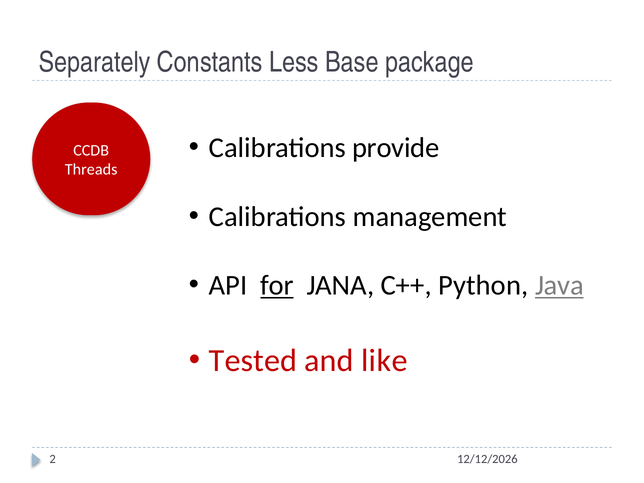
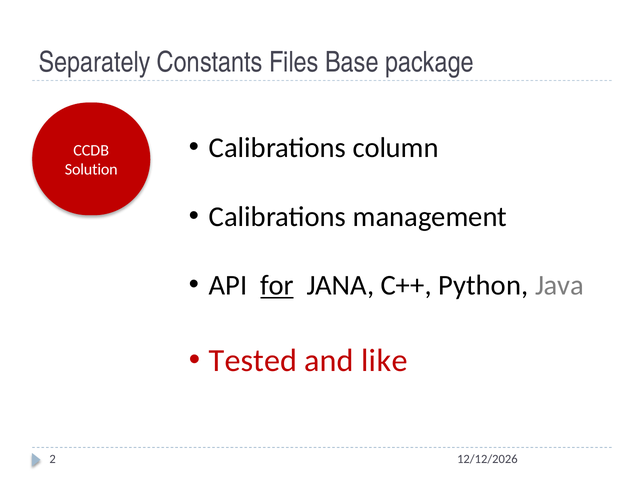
Less: Less -> Files (294, 62)
provide: provide -> column (396, 148)
Threads: Threads -> Solution (91, 170)
Java underline: present -> none (559, 285)
